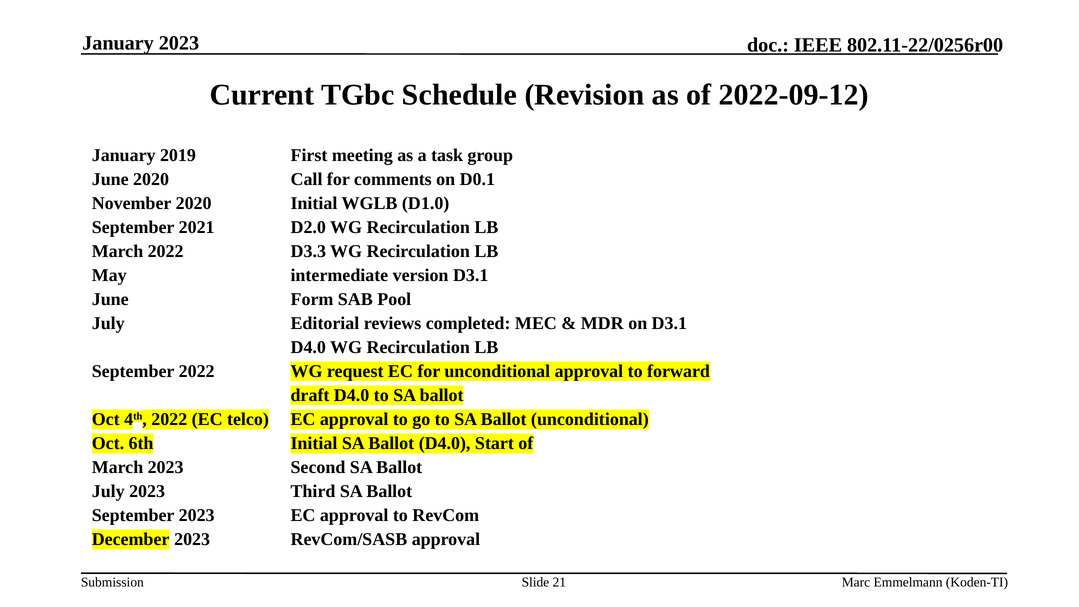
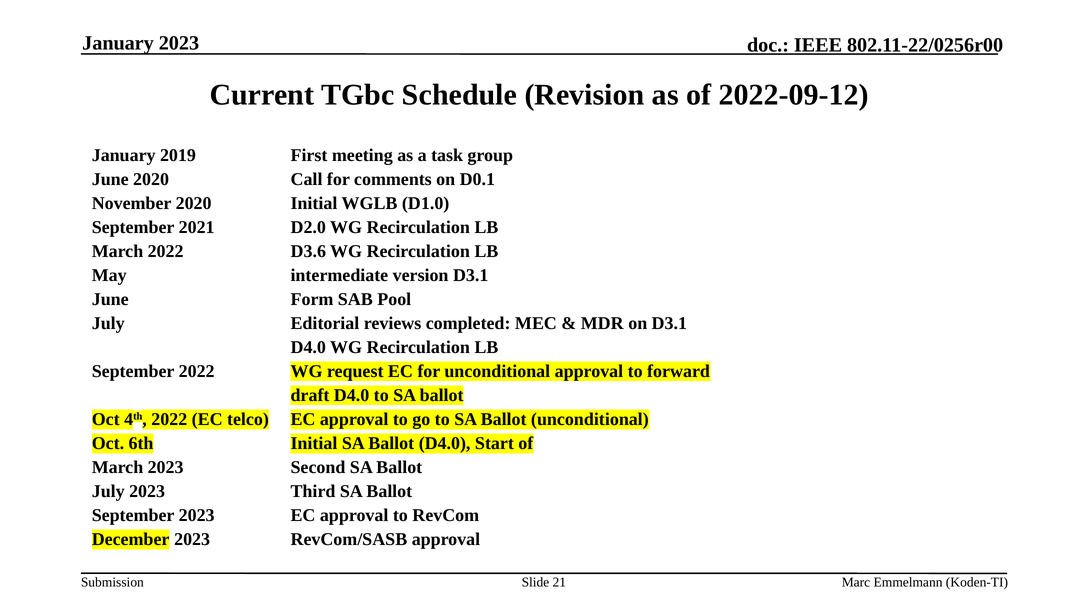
D3.3: D3.3 -> D3.6 (308, 251)
